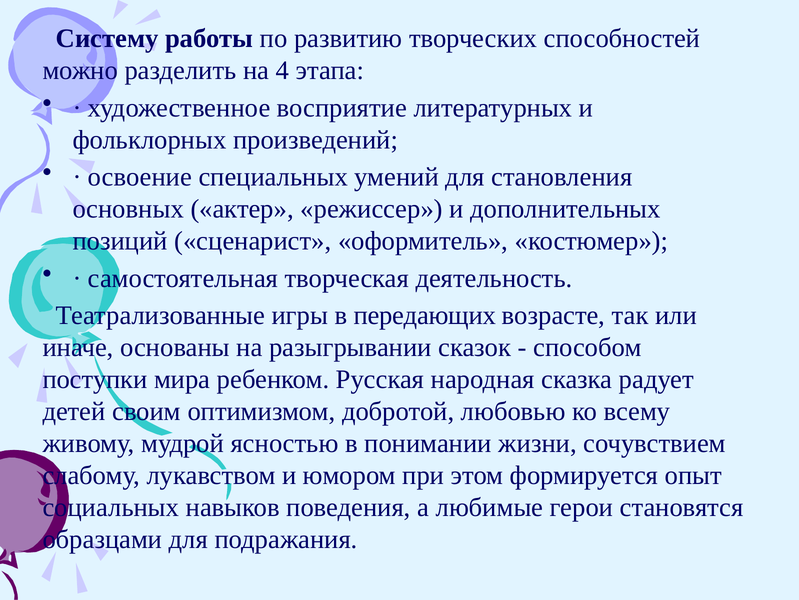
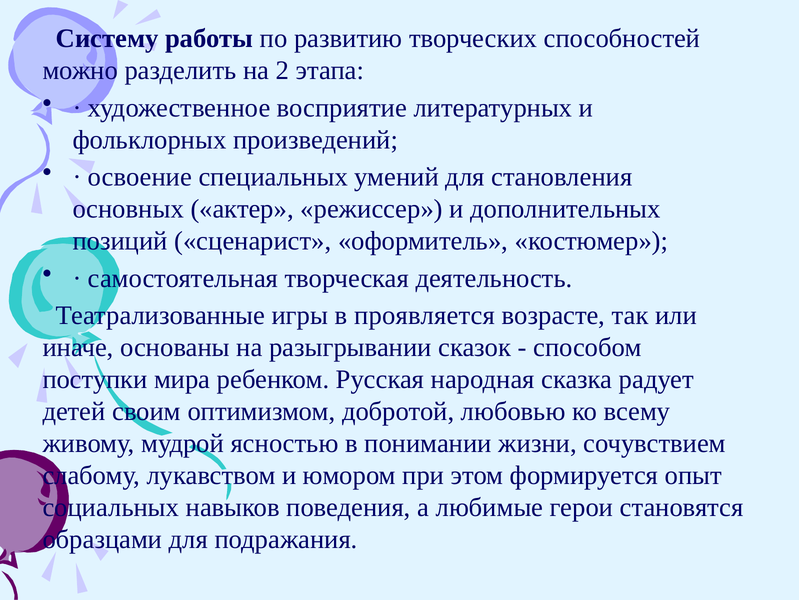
4: 4 -> 2 (282, 70)
передающих: передающих -> проявляется (425, 315)
